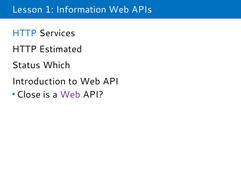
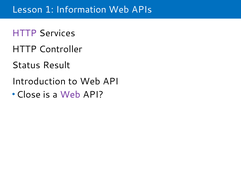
HTTP colour: blue -> purple (24, 33)
Estimated: Estimated -> Controller (61, 49)
Which: Which -> Result (56, 65)
